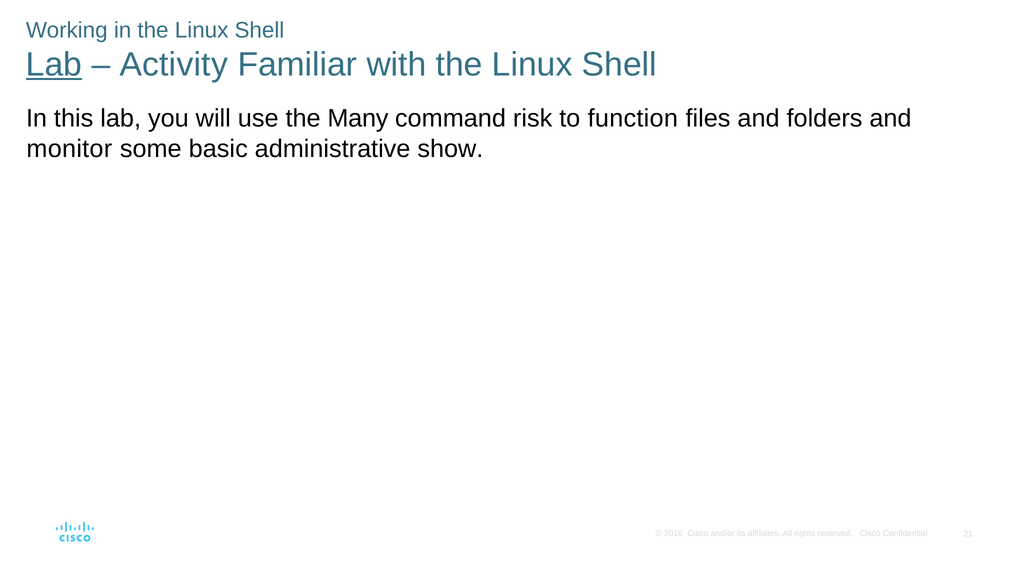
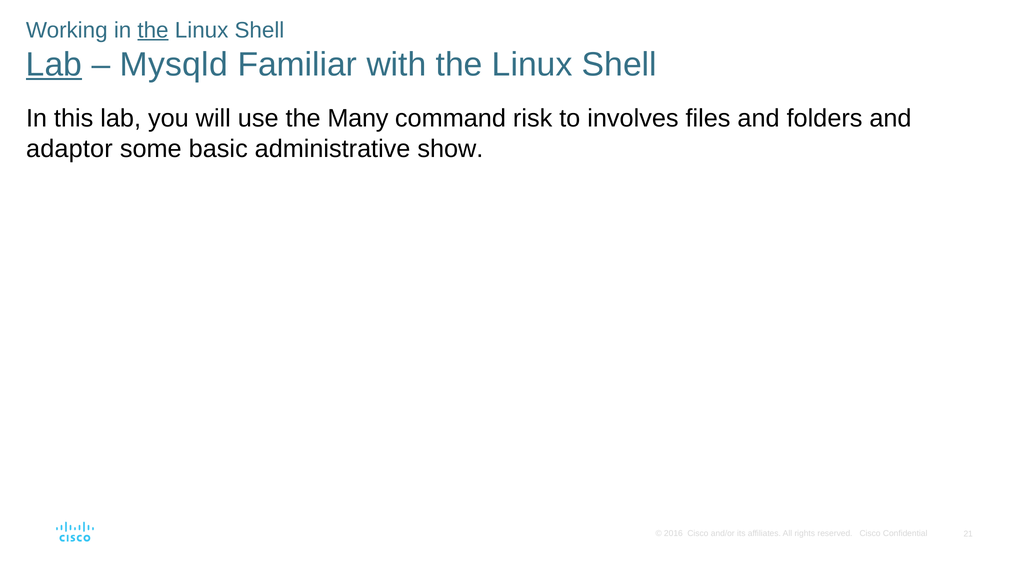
the underline: none -> present (153, 30)
Activity: Activity -> Mysqld (174, 65)
function: function -> involves (633, 119)
monitor: monitor -> adaptor (69, 149)
